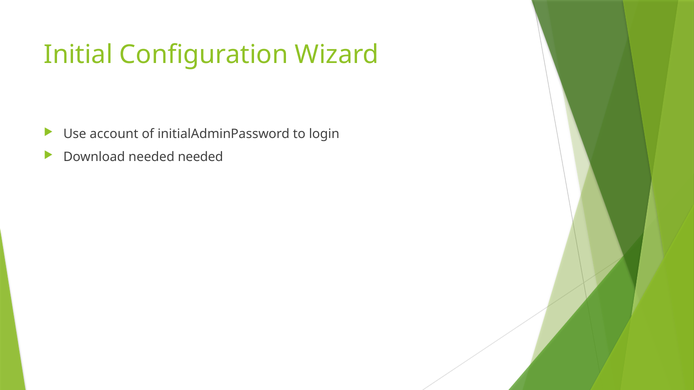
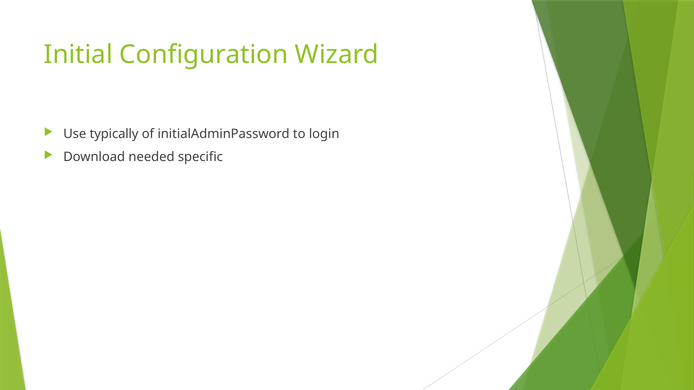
account: account -> typically (114, 134)
needed needed: needed -> specific (200, 157)
